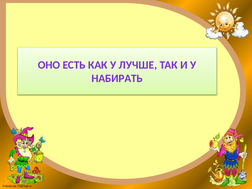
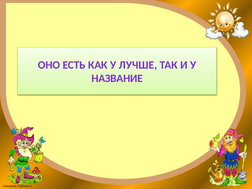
НАБИРАТЬ: НАБИРАТЬ -> НАЗВАНИЕ (117, 78)
